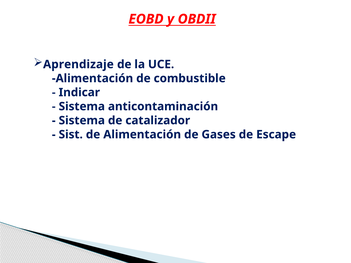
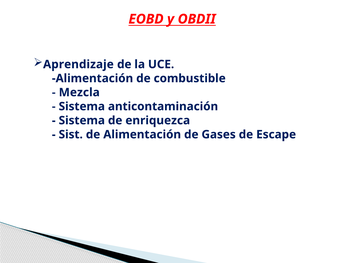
Indicar: Indicar -> Mezcla (79, 92)
catalizador: catalizador -> enriquezca (158, 121)
